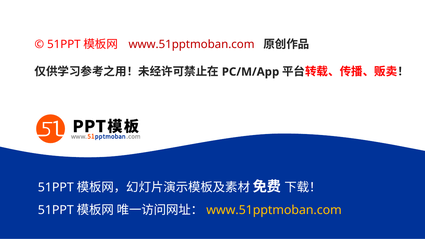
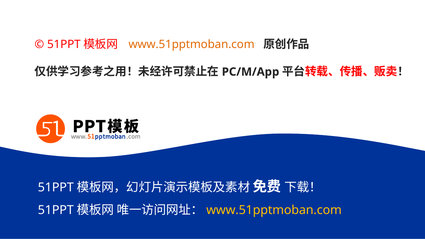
www.51pptmoban.com colour: red -> orange (192, 44)
